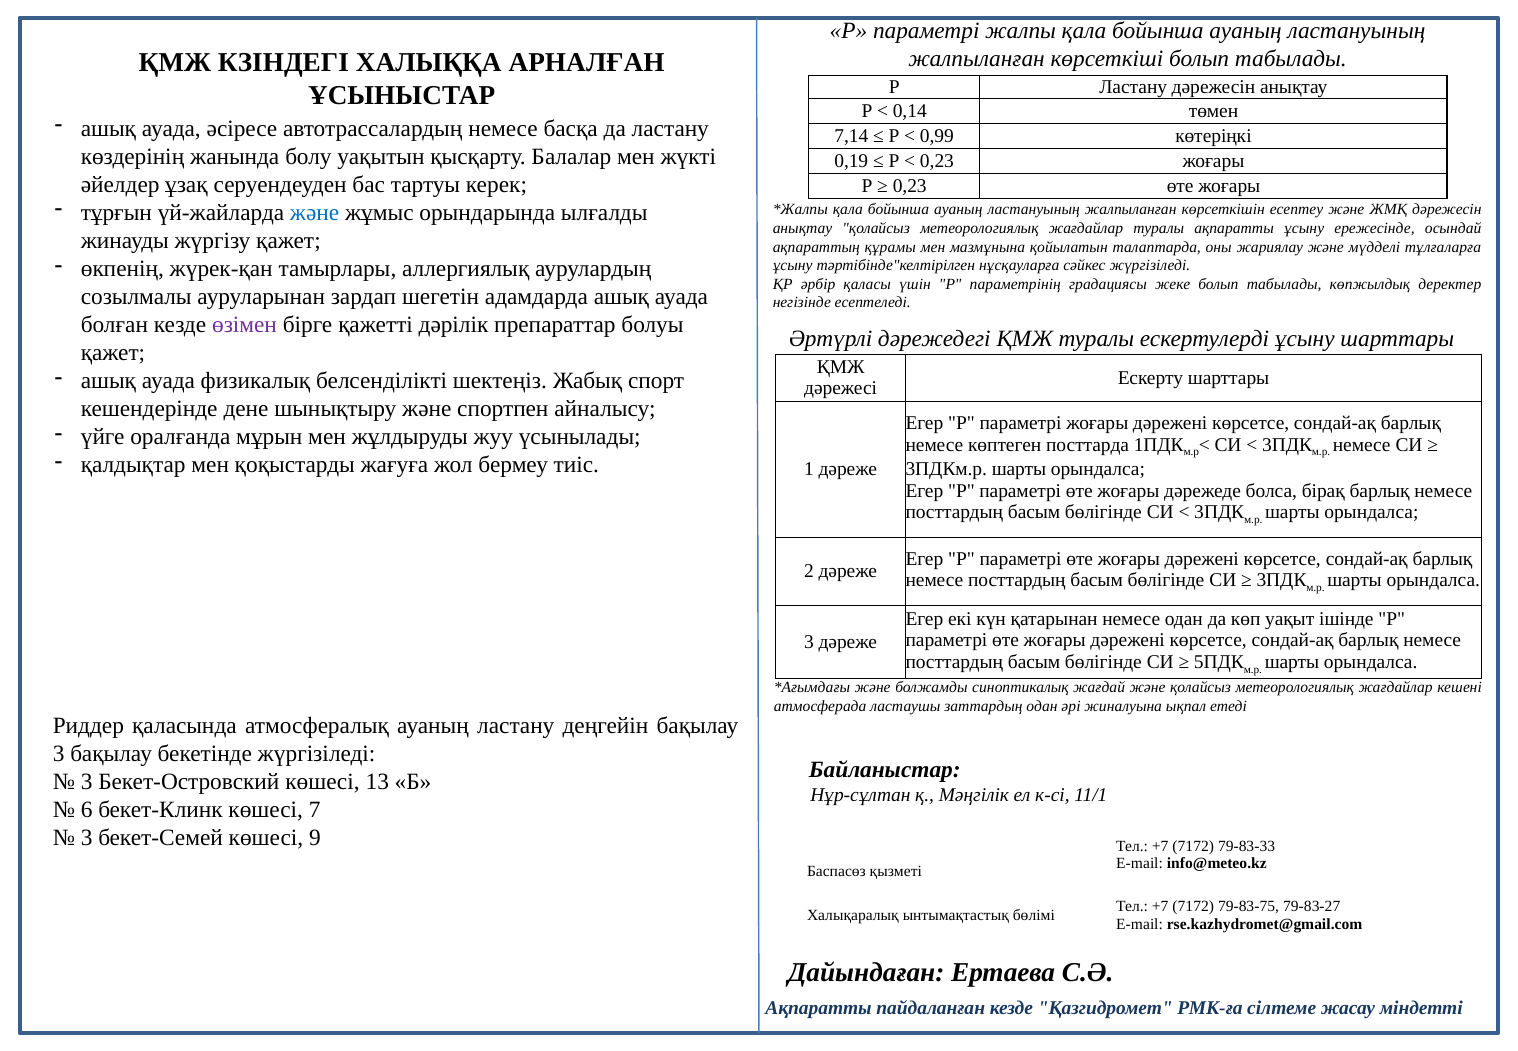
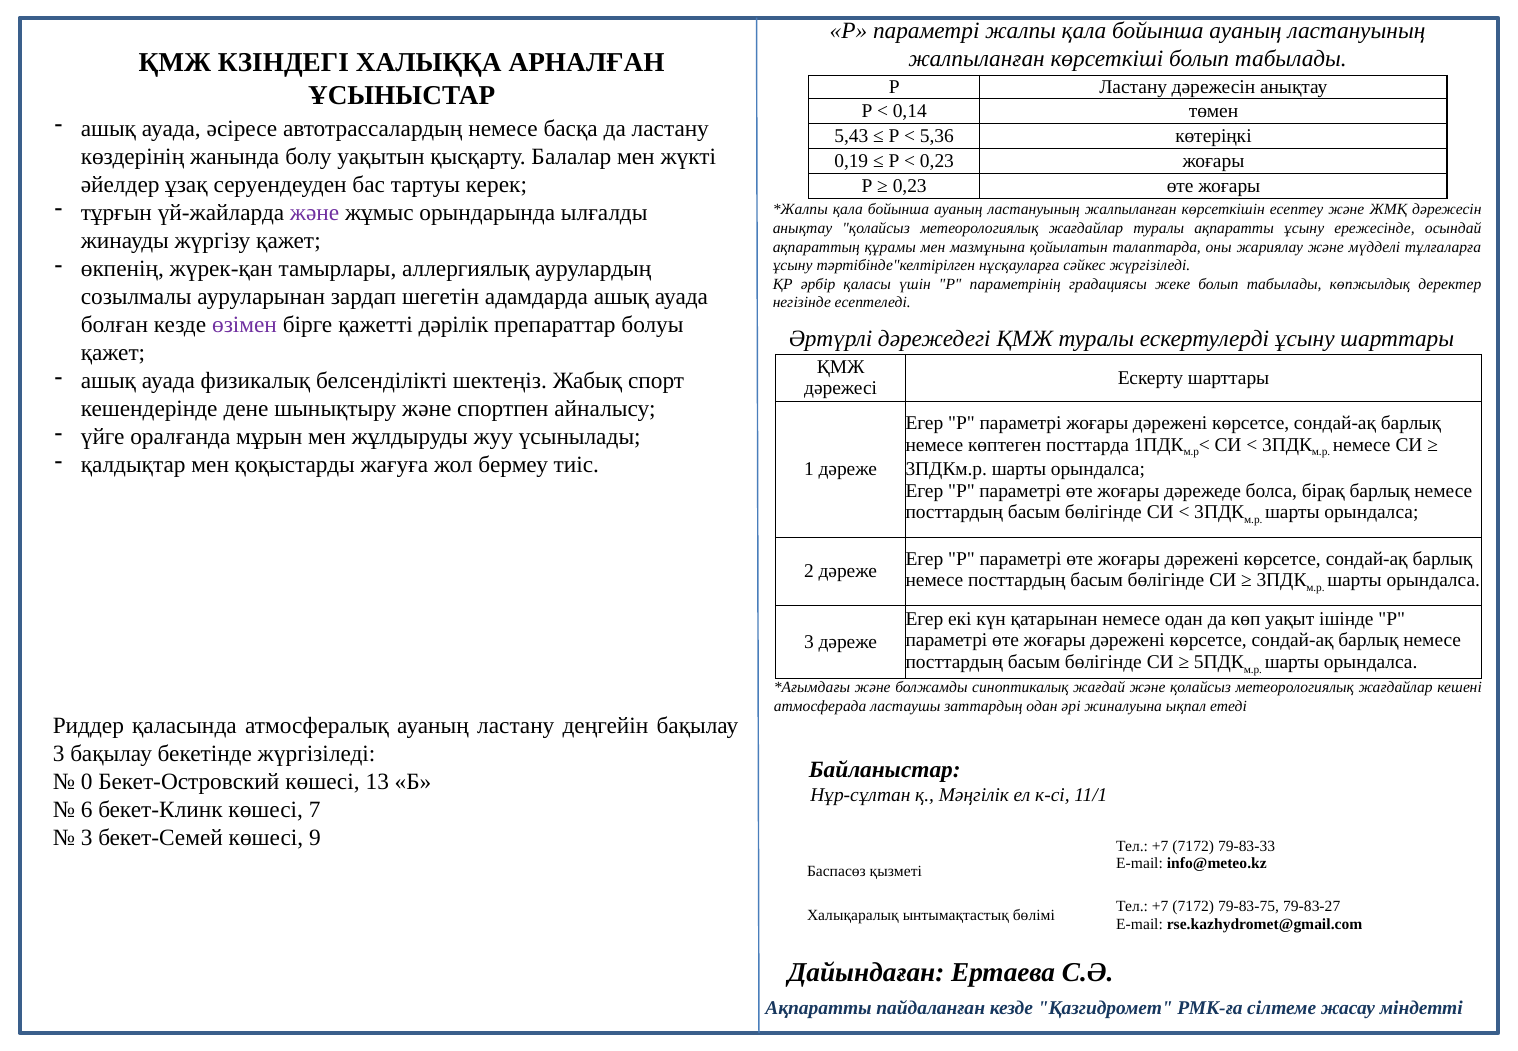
7,14: 7,14 -> 5,43 (851, 136)
0,99: 0,99 -> 5,36 (937, 136)
және colour: blue -> purple (315, 213)
3: 3 -> 0 (87, 782)
